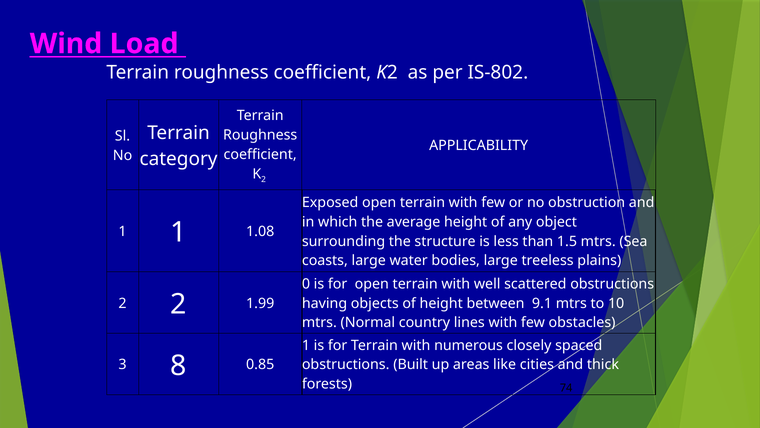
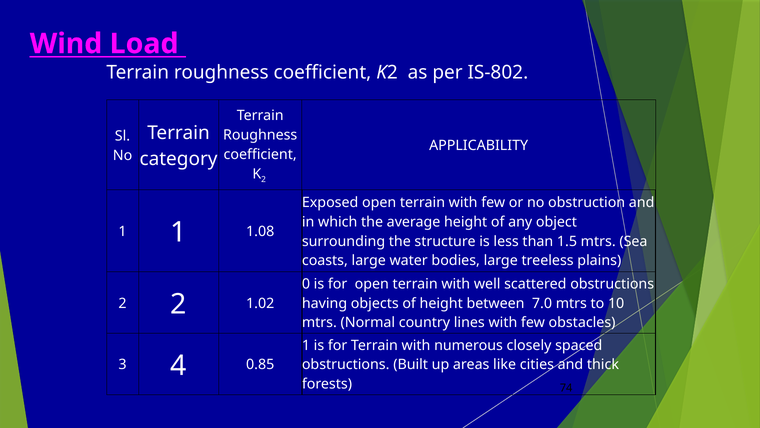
1.99: 1.99 -> 1.02 (260, 303)
9.1: 9.1 -> 7.0 (542, 303)
8: 8 -> 4 (179, 365)
